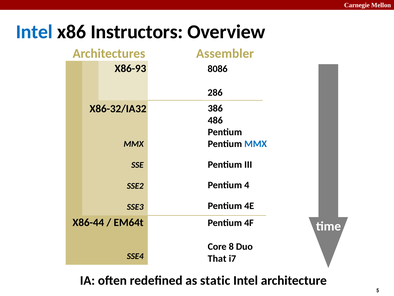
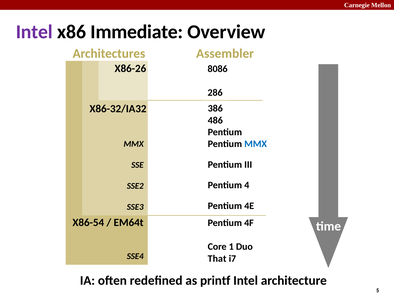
Intel colour: blue -> purple (34, 32)
Instructors: Instructors -> Immediate (137, 32)
X86-93: X86-93 -> X86-26 (130, 68)
X86-44: X86-44 -> X86-54 (88, 222)
8: 8 -> 1 (231, 246)
static: static -> printf (215, 280)
